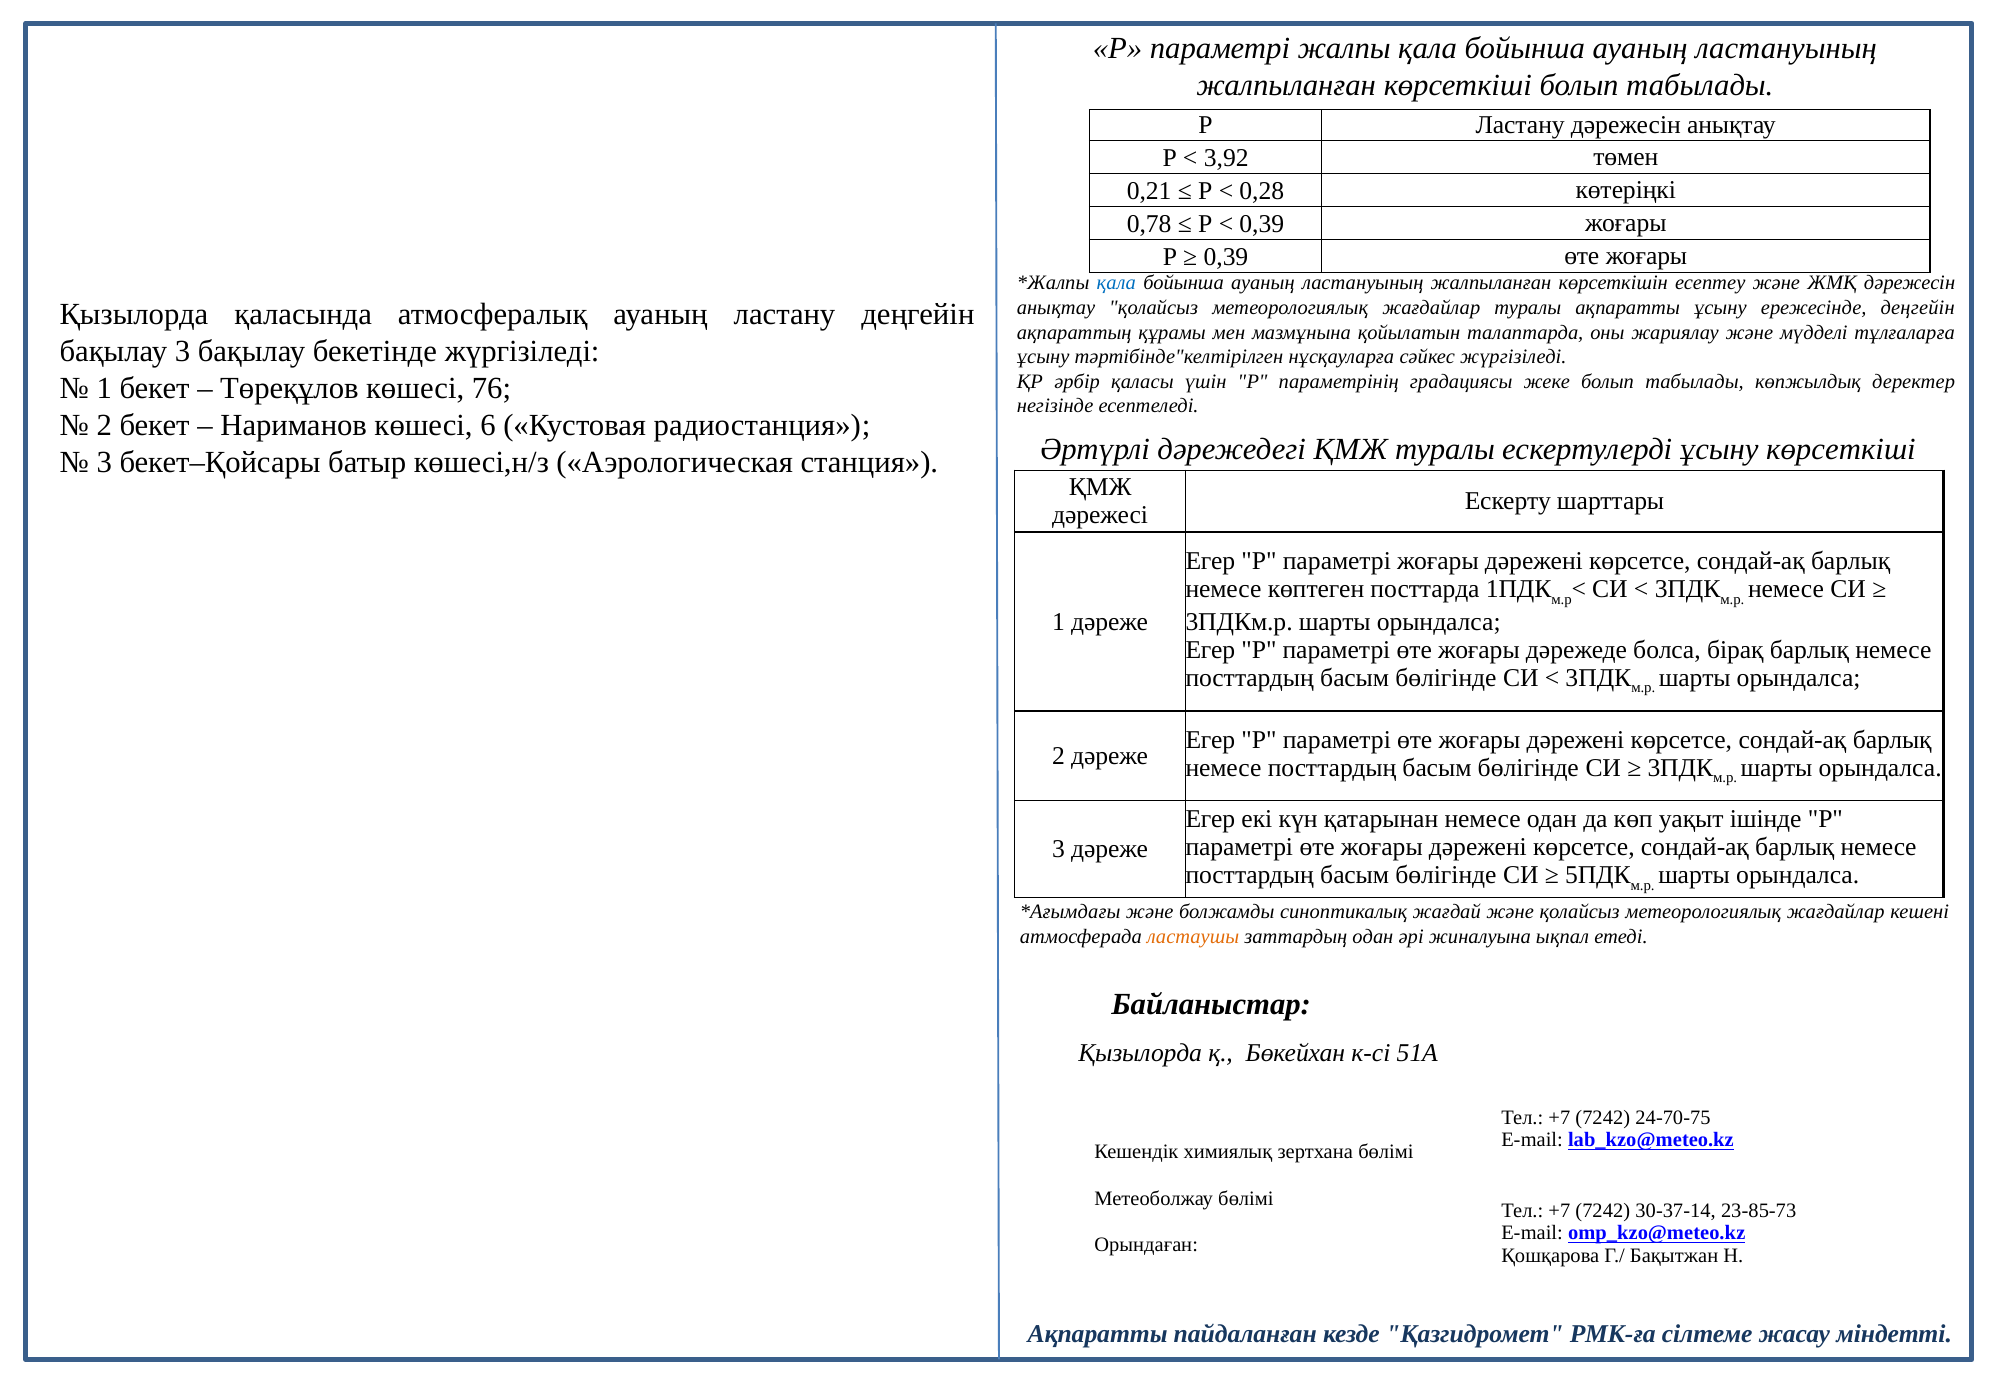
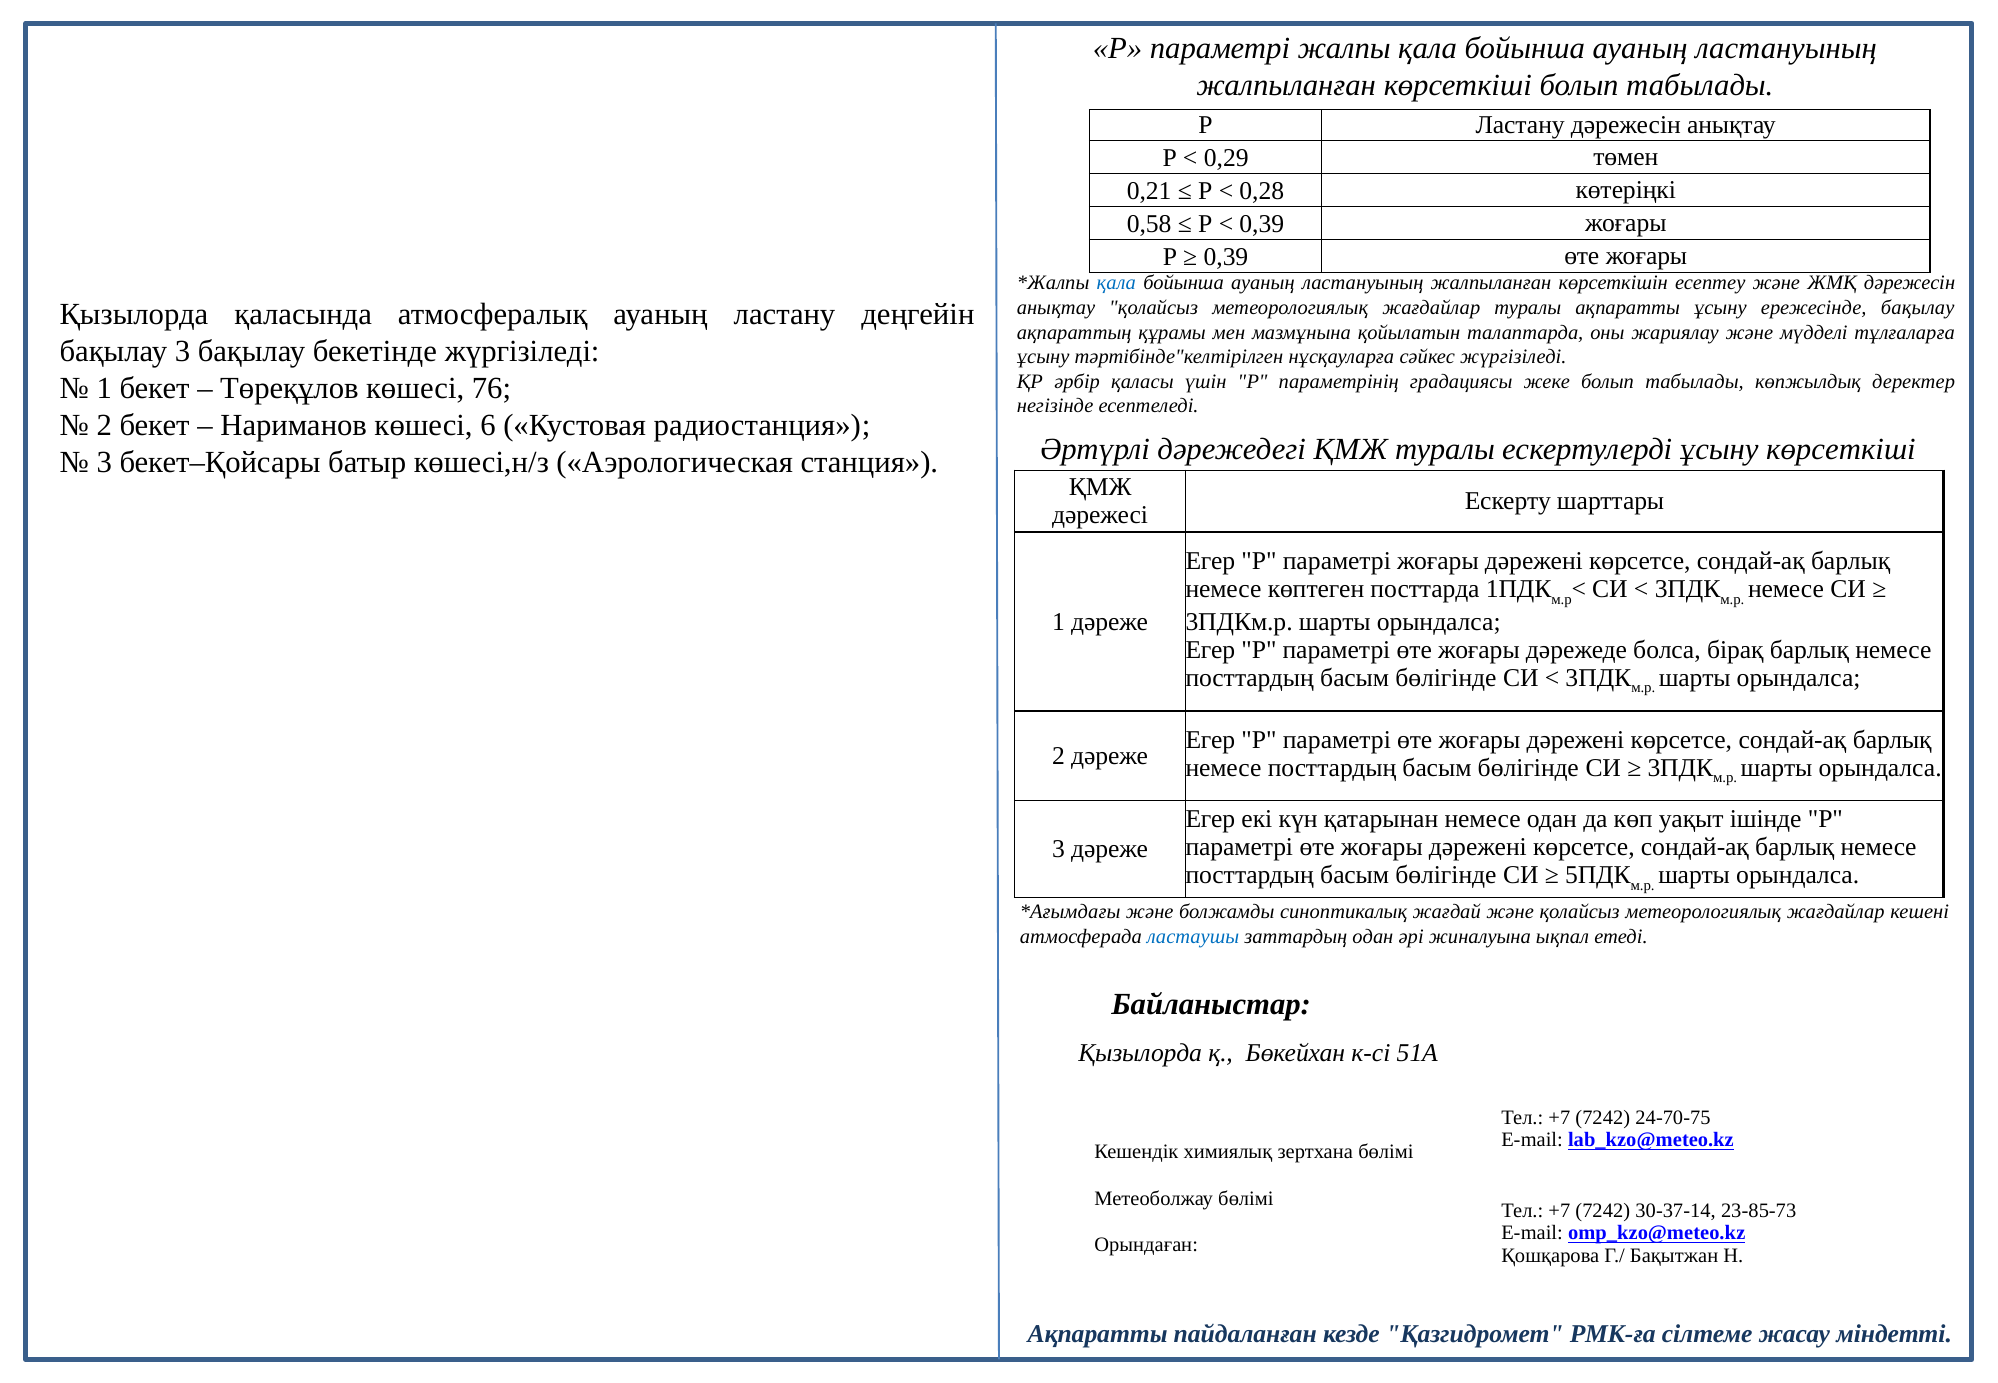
3,92: 3,92 -> 0,29 (1226, 158)
0,78: 0,78 -> 0,58 (1149, 224)
ережесінде деңгейін: деңгейін -> бақылау (1918, 308)
ластаушы colour: orange -> blue (1193, 937)
